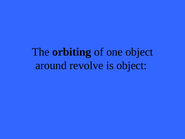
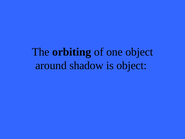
revolve: revolve -> shadow (87, 65)
